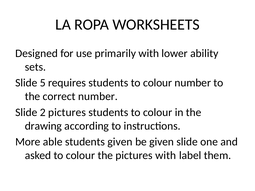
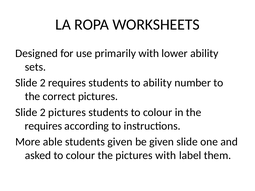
5: 5 -> 2 (43, 83)
requires students to colour: colour -> ability (157, 83)
correct number: number -> pictures (98, 97)
drawing: drawing -> requires (43, 126)
